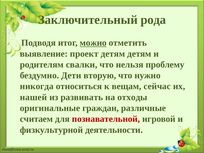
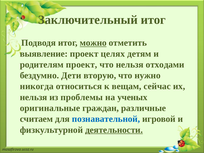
Заключительный рода: рода -> итог (153, 20)
проект детям: детям -> целях (113, 54)
родителям свалки: свалки -> проект (82, 65)
проблему: проблему -> отходами (165, 65)
нашей: нашей -> нельзя (34, 97)
развивать: развивать -> проблемы (82, 97)
отходы: отходы -> ученых (132, 97)
познавательной colour: red -> blue (106, 119)
деятельности underline: none -> present (114, 130)
